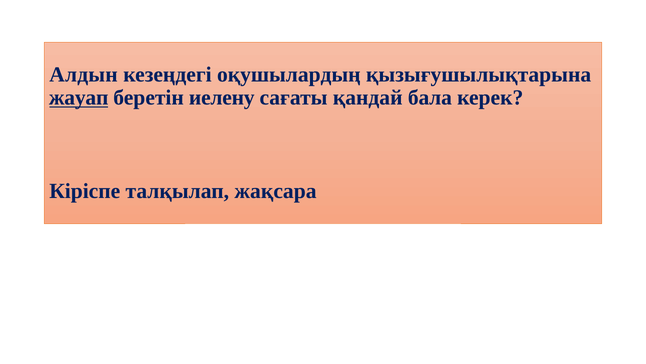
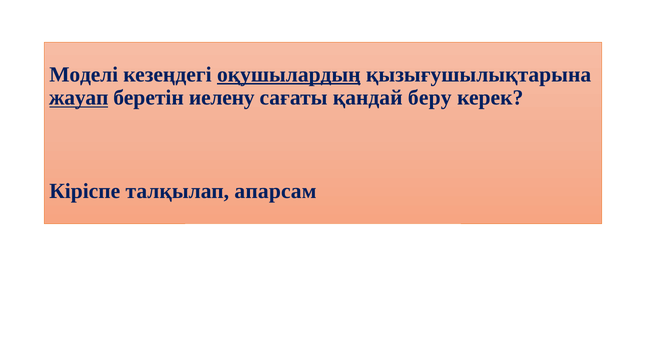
Алдын: Алдын -> Моделі (84, 74)
оқушылардың underline: none -> present (289, 74)
бала: бала -> беру (430, 98)
жақсара: жақсара -> апарсам (275, 191)
